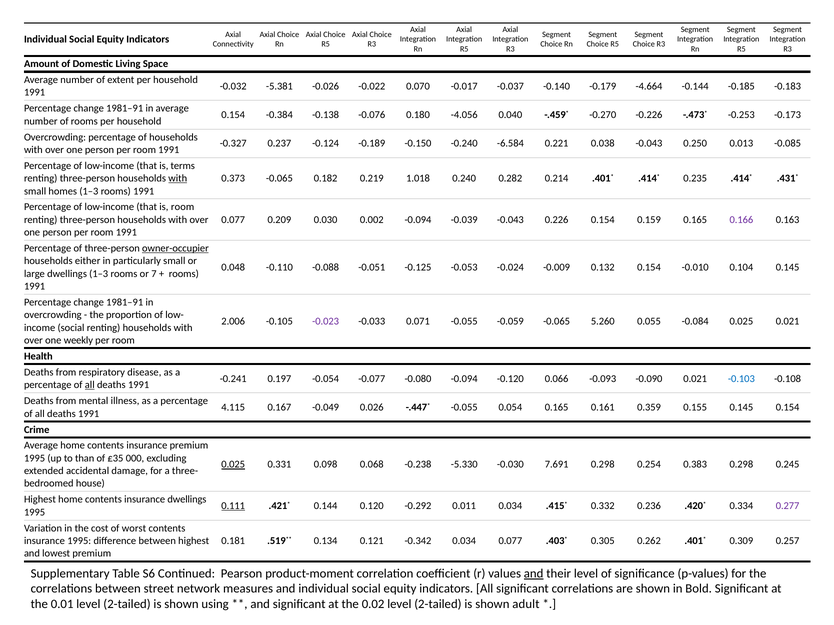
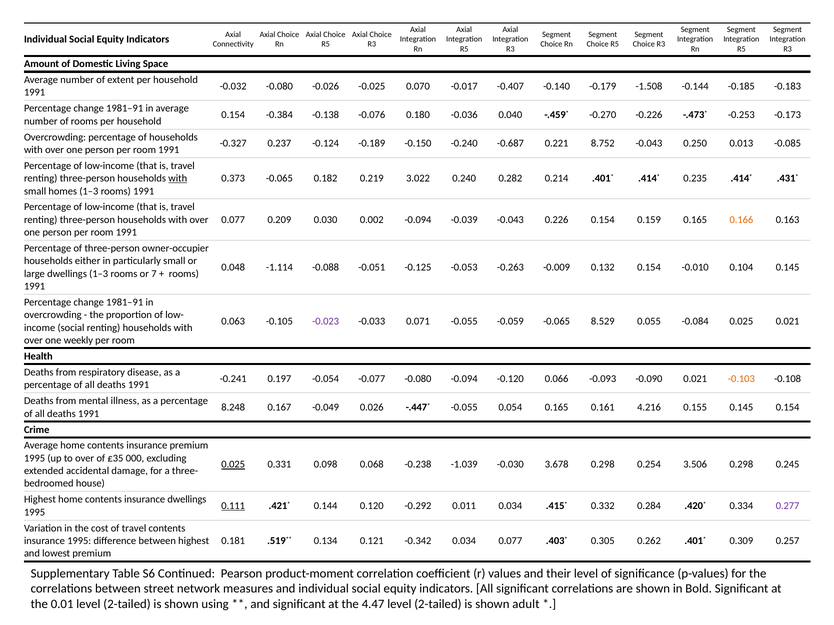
-0.032 -5.381: -5.381 -> -0.080 (279, 86)
-0.022: -0.022 -> -0.025 (372, 86)
-0.037: -0.037 -> -0.407 (510, 86)
-4.664: -4.664 -> -1.508 (649, 86)
-4.056: -4.056 -> -0.036 (464, 115)
-6.584: -6.584 -> -0.687 (510, 144)
0.038: 0.038 -> 8.752 (603, 144)
terms: terms -> travel (183, 166)
1.018: 1.018 -> 3.022 (418, 179)
room: room -> travel (183, 207)
0.166 colour: purple -> orange (741, 220)
owner-occupier underline: present -> none (175, 249)
-0.110: -0.110 -> -1.114 (279, 268)
-0.024: -0.024 -> -0.263 (510, 268)
2.006: 2.006 -> 0.063 (233, 322)
5.260: 5.260 -> 8.529 (603, 322)
-0.103 colour: blue -> orange (741, 379)
all underline: present -> none (90, 385)
4.115: 4.115 -> 8.248 (233, 408)
0.359: 0.359 -> 4.216 (649, 408)
to than: than -> over (85, 459)
-5.330: -5.330 -> -1.039 (464, 465)
7.691: 7.691 -> 3.678 (557, 465)
0.383: 0.383 -> 3.506 (695, 465)
0.236: 0.236 -> 0.284 (649, 506)
of worst: worst -> travel (134, 529)
and underline: present -> none (534, 574)
0.02: 0.02 -> 4.47 (373, 605)
